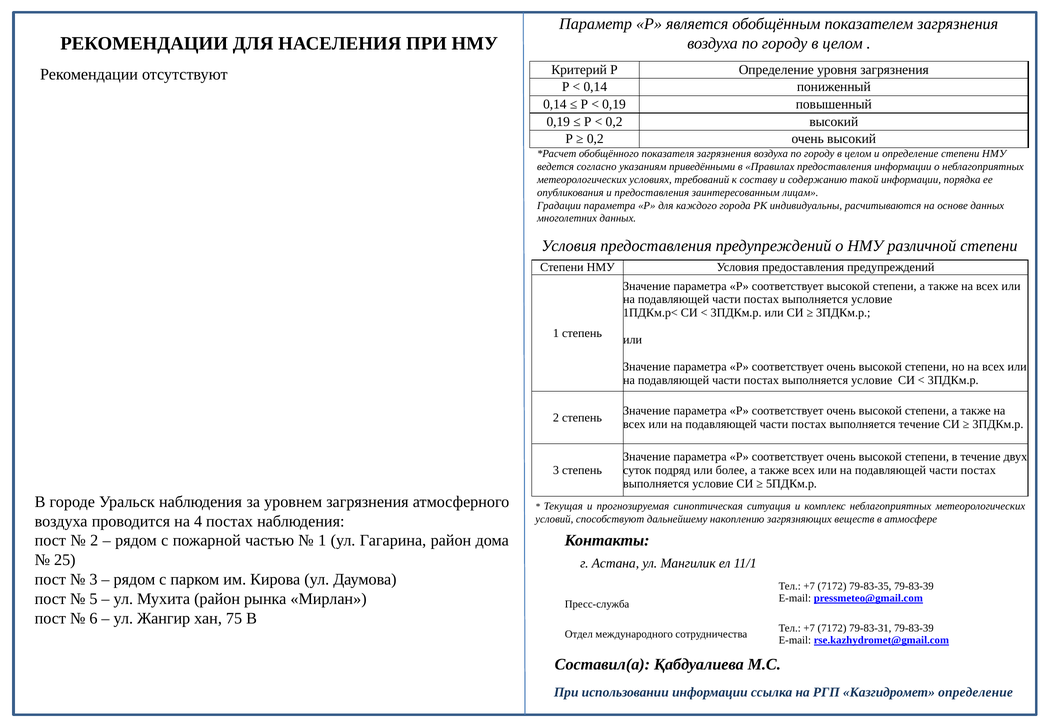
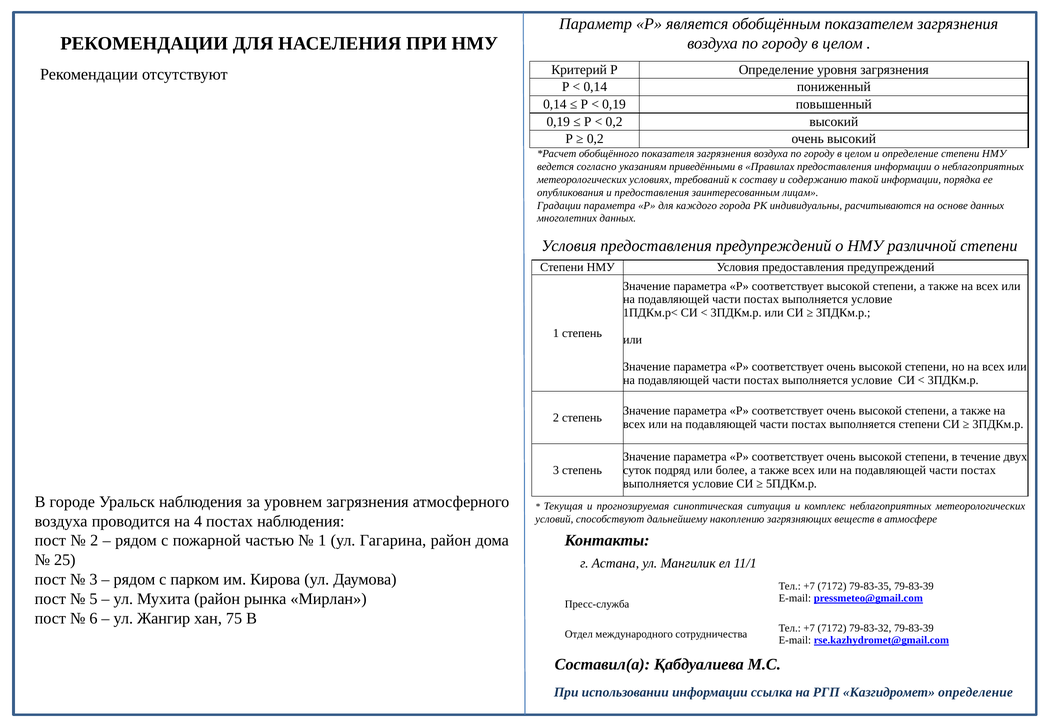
выполняется течение: течение -> степени (919, 424)
79-83-31: 79-83-31 -> 79-83-32 (870, 628)
